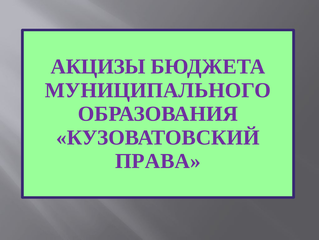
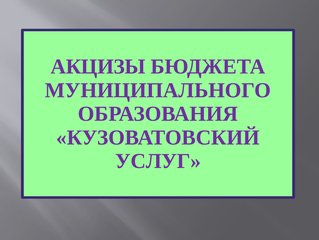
ПРАВА: ПРАВА -> УСЛУГ (158, 161)
